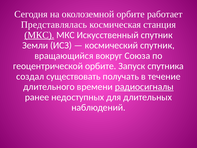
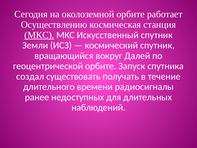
Представлялась: Представлялась -> Осуществлению (54, 25)
Союза: Союза -> Далей (137, 56)
радиосигналы underline: present -> none (144, 87)
